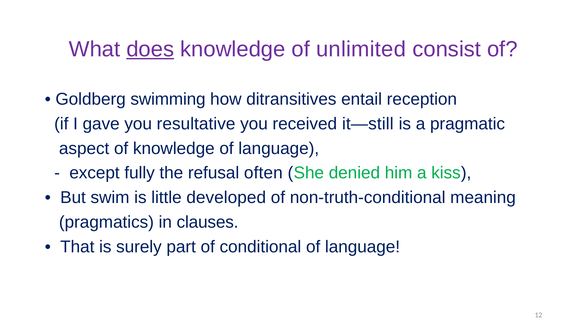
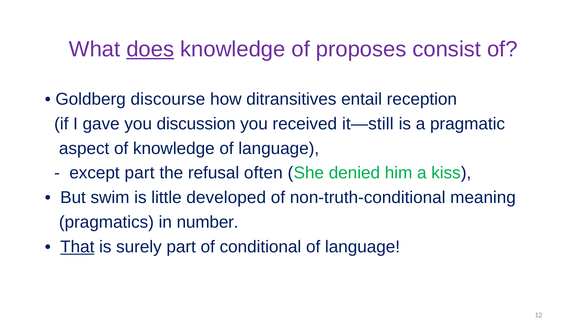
unlimited: unlimited -> proposes (361, 49)
swimming: swimming -> discourse (168, 99)
resultative: resultative -> discussion (196, 124)
except fully: fully -> part (140, 173)
clauses: clauses -> number (208, 222)
That underline: none -> present (77, 247)
